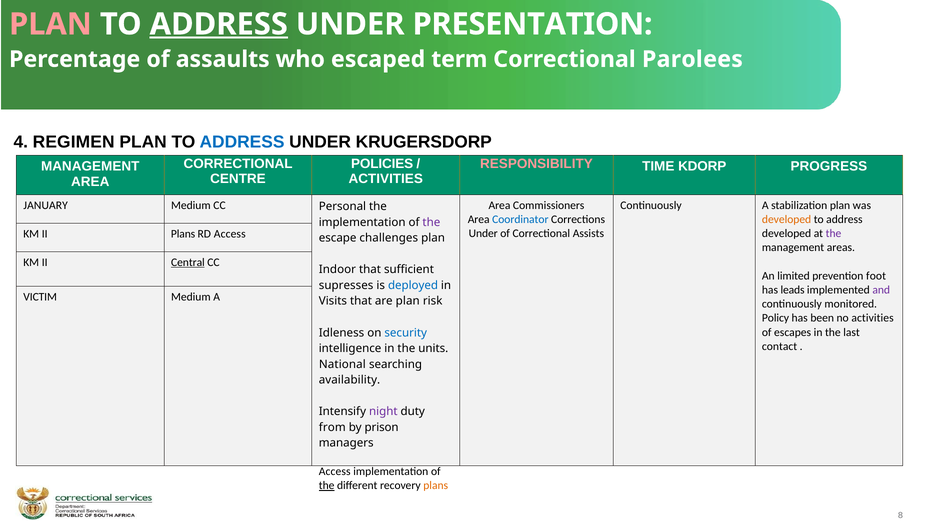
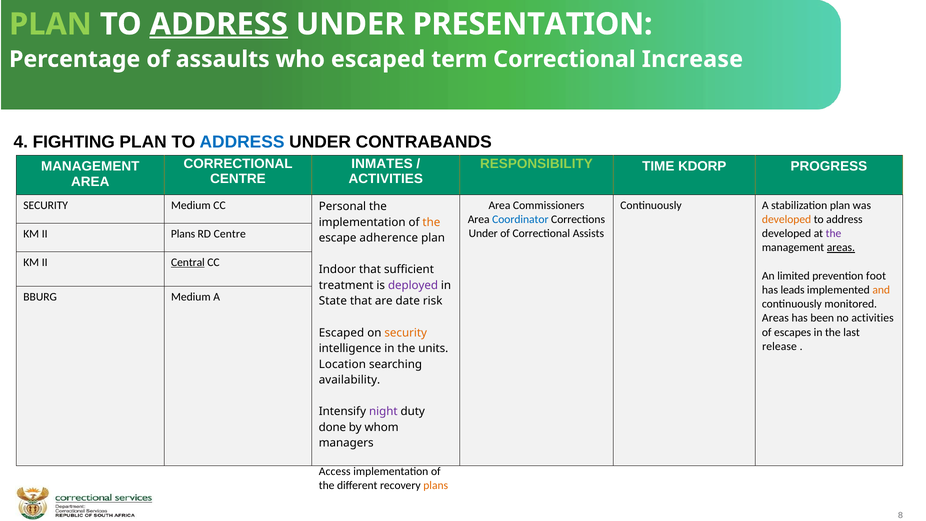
PLAN colour: pink -> light green (50, 24)
Parolees: Parolees -> Increase (692, 59)
REGIMEN: REGIMEN -> FIGHTING (74, 142)
KRUGERSDORP: KRUGERSDORP -> CONTRABANDS (424, 142)
POLICIES: POLICIES -> INMATES (382, 164)
RESPONSIBILITY colour: pink -> light green (536, 164)
JANUARY: JANUARY -> SECURITY (46, 205)
the colour: purple -> orange (431, 222)
RD Access: Access -> Centre (230, 234)
challenges: challenges -> adherence (389, 238)
areas underline: none -> present (841, 248)
supresses: supresses -> treatment (346, 285)
deployed colour: blue -> purple (413, 285)
and colour: purple -> orange (881, 290)
VICTIM: VICTIM -> BBURG (40, 297)
Visits: Visits -> State (333, 301)
are plan: plan -> date (408, 301)
Policy: Policy -> Areas (775, 318)
Idleness: Idleness -> Escaped (341, 333)
security colour: blue -> orange (406, 333)
contact: contact -> release (780, 346)
National: National -> Location (342, 364)
from: from -> done (332, 427)
prison: prison -> whom (382, 427)
the underline: present -> none (327, 485)
